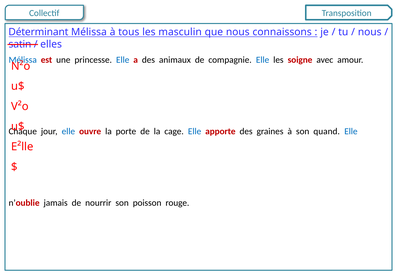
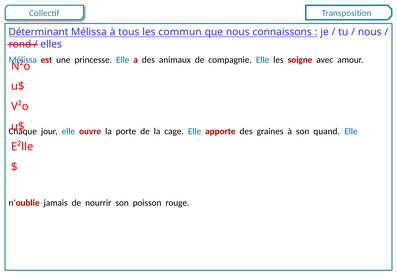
masculin: masculin -> commun (180, 32)
satin: satin -> rond (20, 44)
